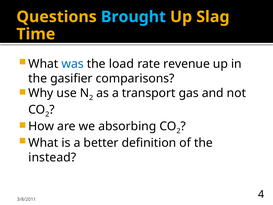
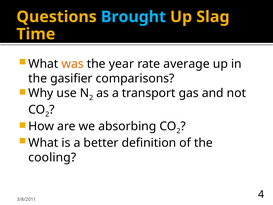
was colour: blue -> orange (73, 64)
load: load -> year (121, 64)
revenue: revenue -> average (187, 64)
instead: instead -> cooling (52, 157)
